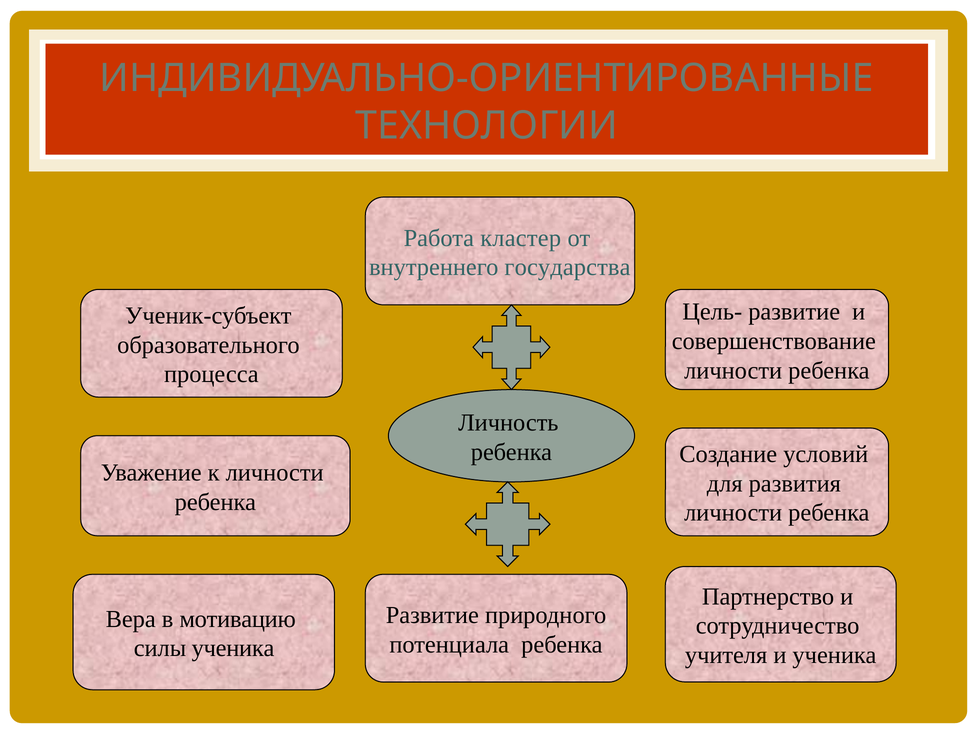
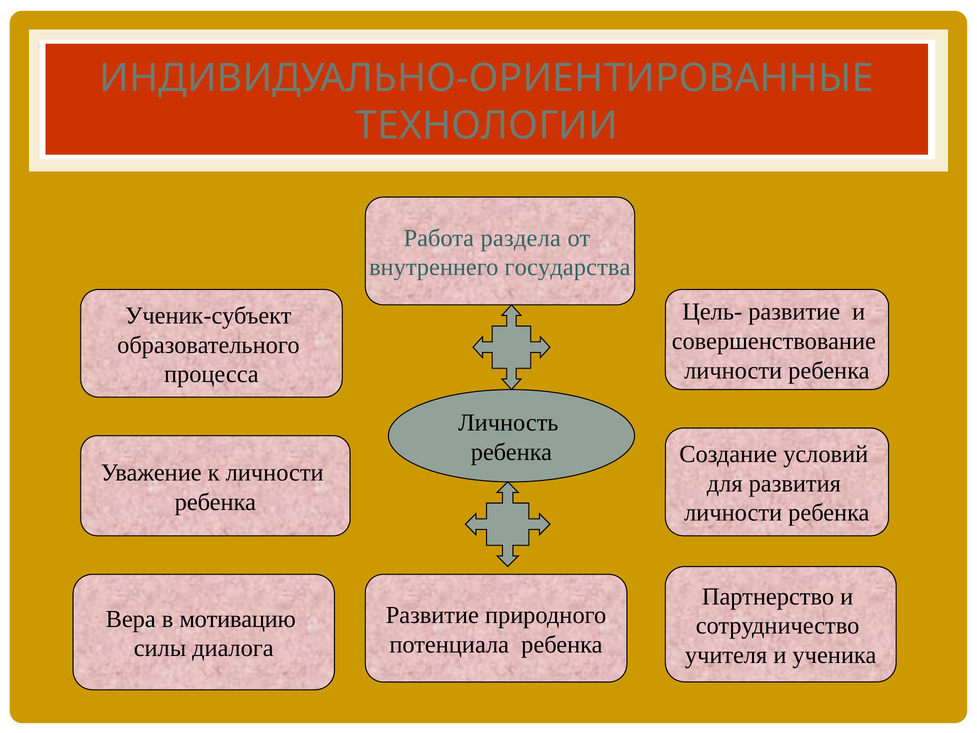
кластер: кластер -> раздела (521, 238)
силы ученика: ученика -> диалога (233, 648)
